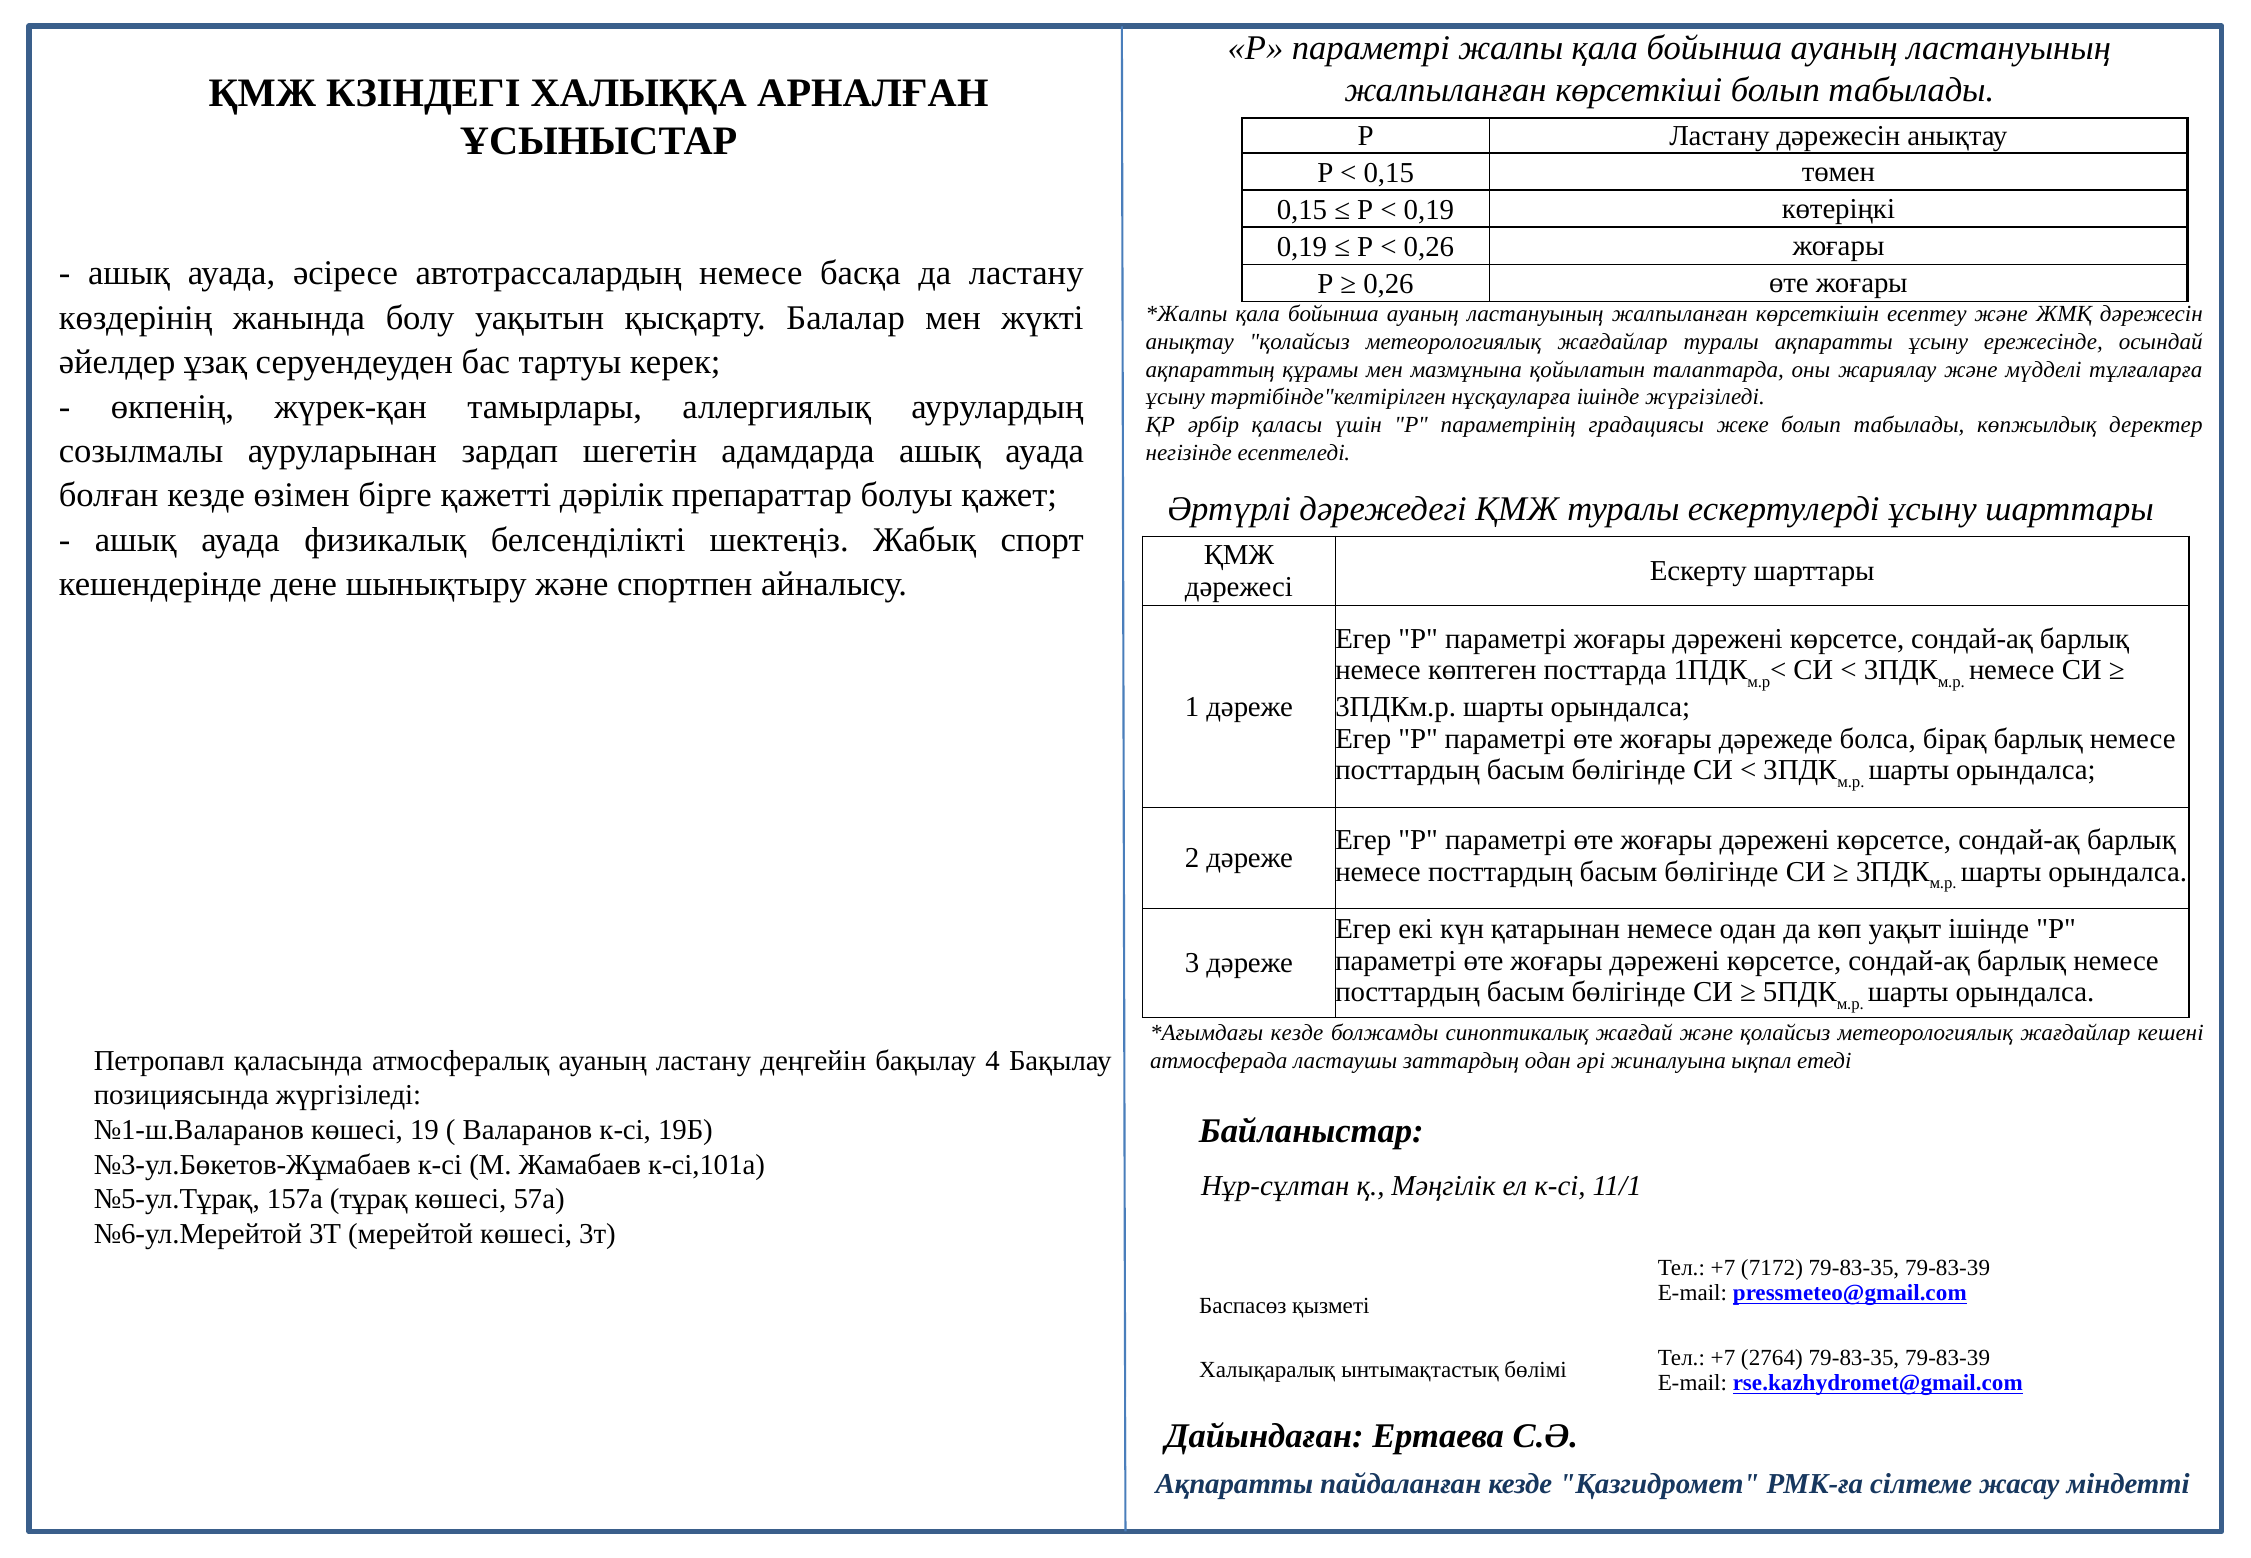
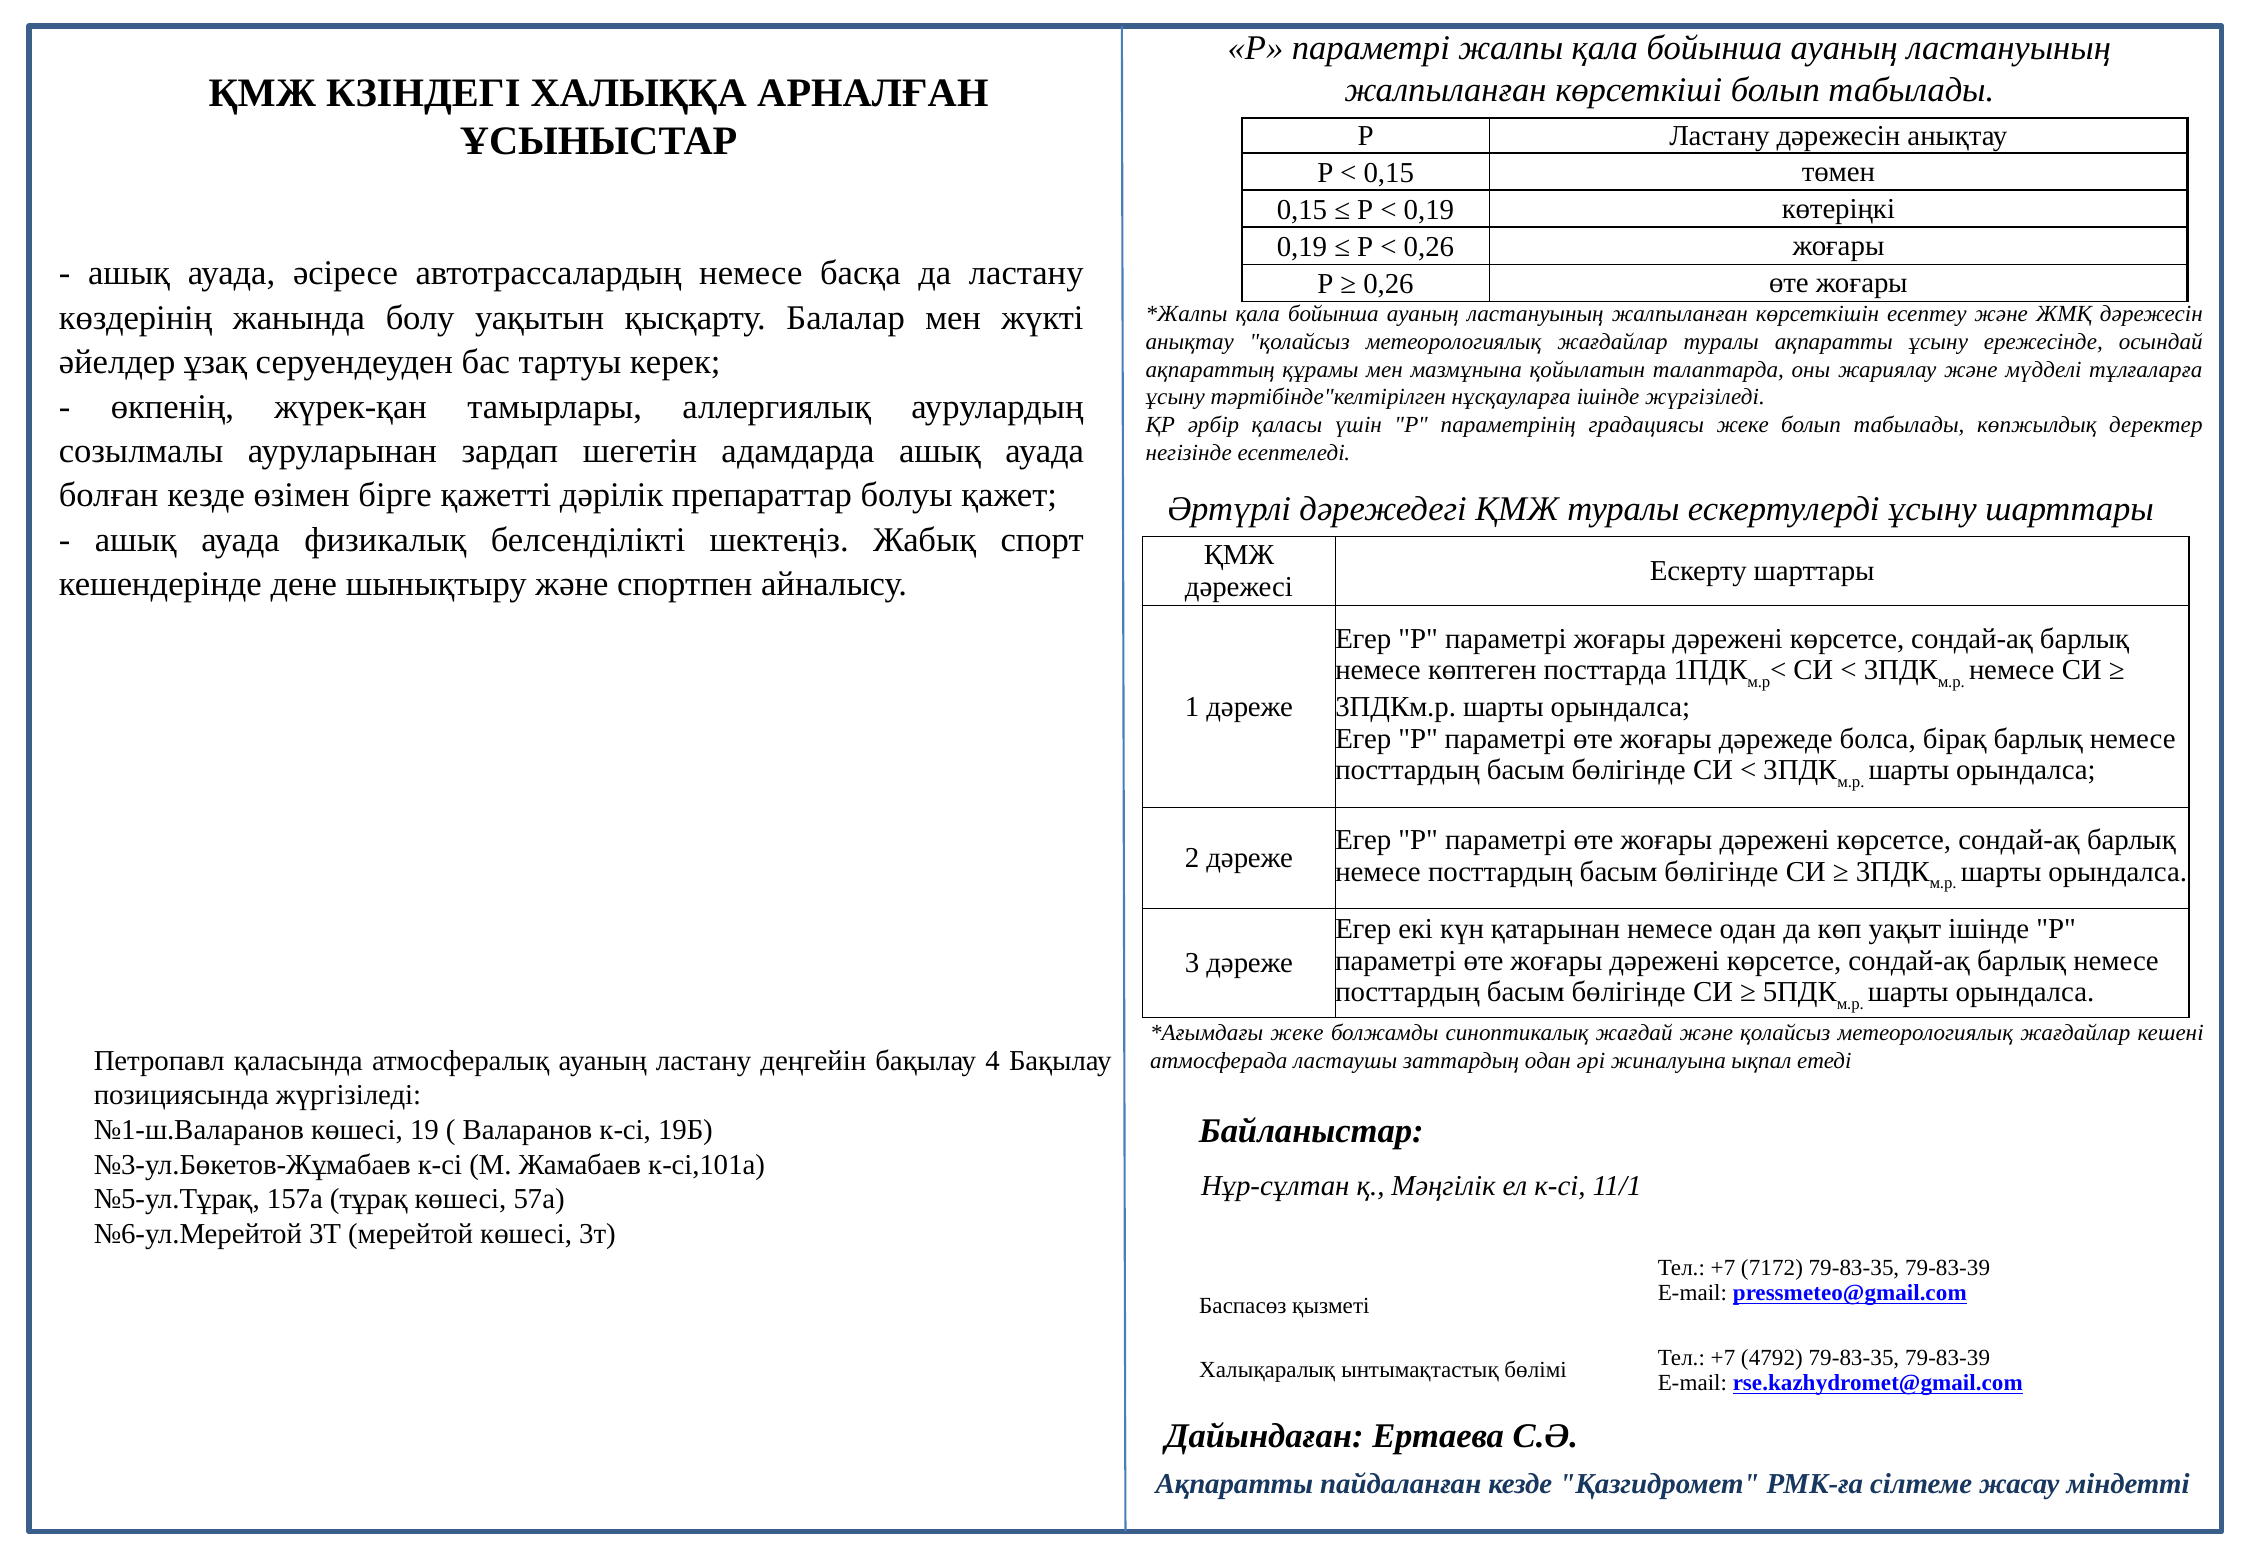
кезде: кезде -> жеке (1297, 1033)
2764: 2764 -> 4792 (1772, 1358)
